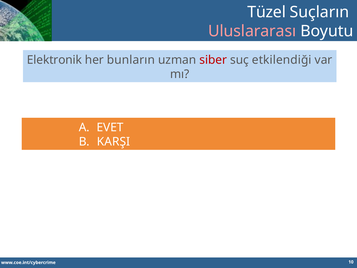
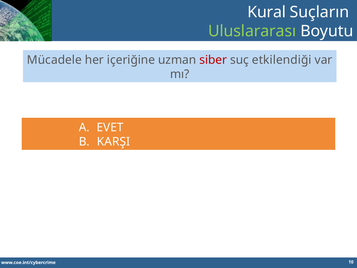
Tüzel: Tüzel -> Kural (267, 12)
Uluslararası colour: pink -> light green (252, 31)
Elektronik: Elektronik -> Mücadele (54, 60)
bunların: bunların -> içeriğine (131, 60)
